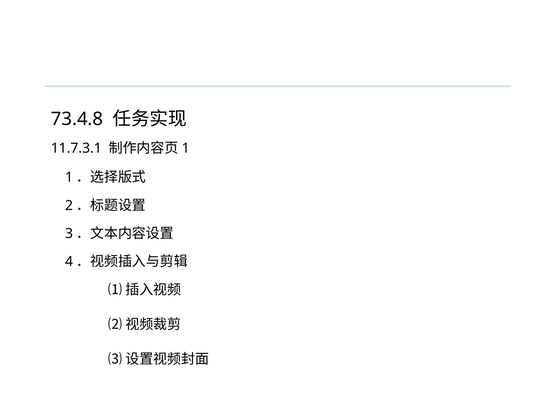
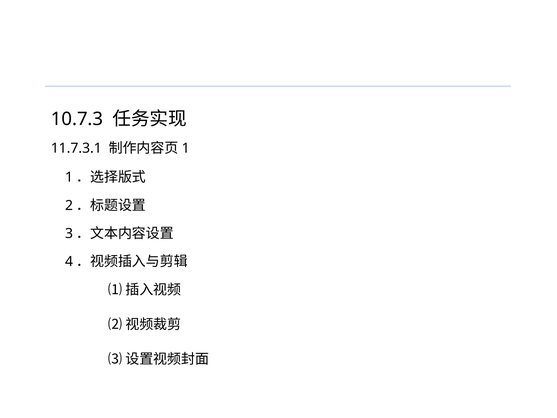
73.4.8: 73.4.8 -> 10.7.3 (77, 119)
